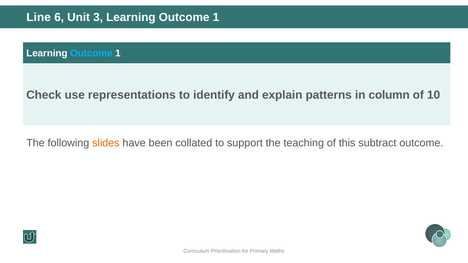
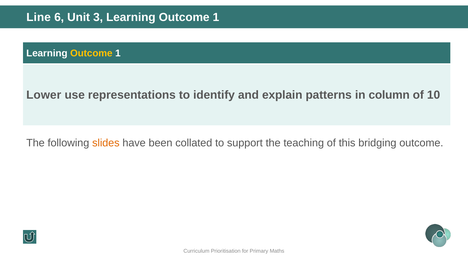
Outcome colour: light blue -> yellow (91, 53)
Check: Check -> Lower (44, 95)
subtract: subtract -> bridging (377, 143)
